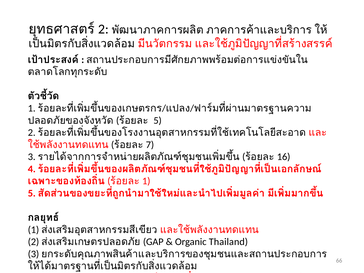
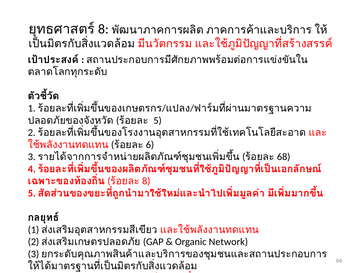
2: 2 -> 8 (104, 29)
7: 7 -> 6 (150, 145)
16: 16 -> 68 (284, 157)
1: 1 -> 8 (146, 181)
Thailand: Thailand -> Network (228, 242)
